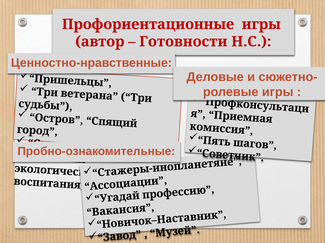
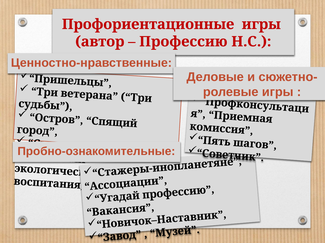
Готовности: Готовности -> Профессию (183, 42)
